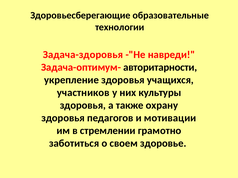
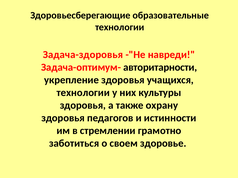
участников: участников -> технологии (83, 93)
мотивации: мотивации -> истинности (170, 118)
